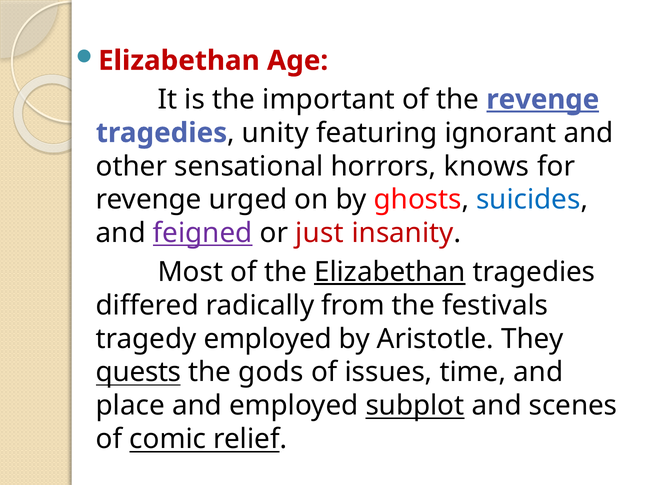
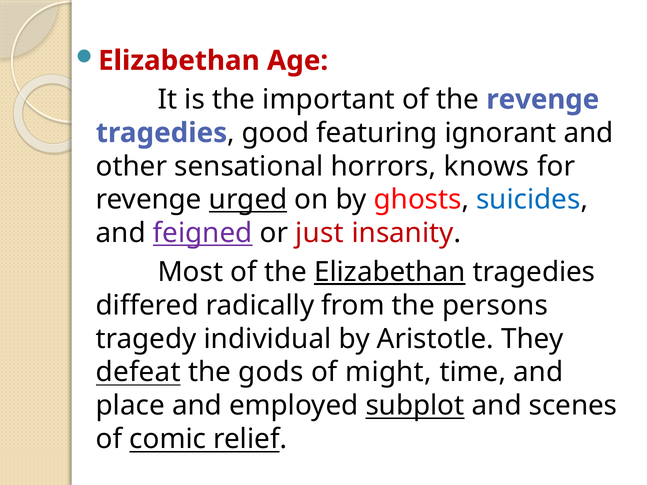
revenge underline: present -> none (543, 100)
unity: unity -> good (276, 133)
urged underline: none -> present (248, 200)
festivals: festivals -> persons (495, 306)
tragedy employed: employed -> individual (268, 339)
quests: quests -> defeat (138, 372)
issues: issues -> might (388, 372)
